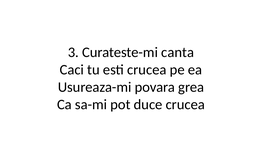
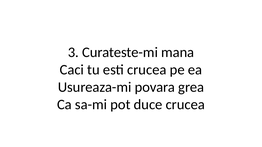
canta: canta -> mana (178, 52)
